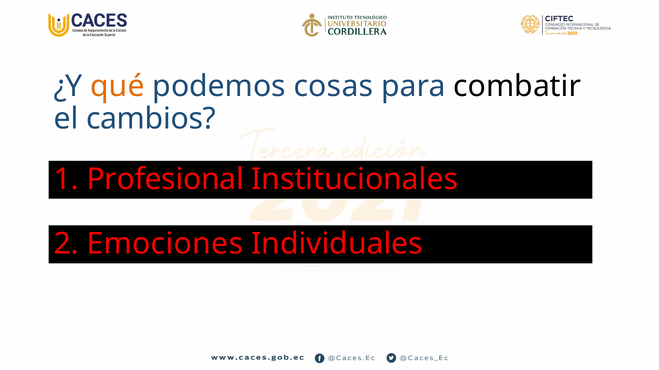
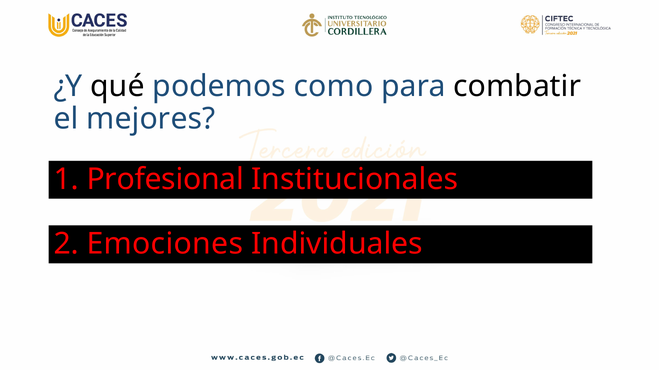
qué colour: orange -> black (117, 87)
cosas: cosas -> como (334, 87)
cambios: cambios -> mejores (151, 119)
